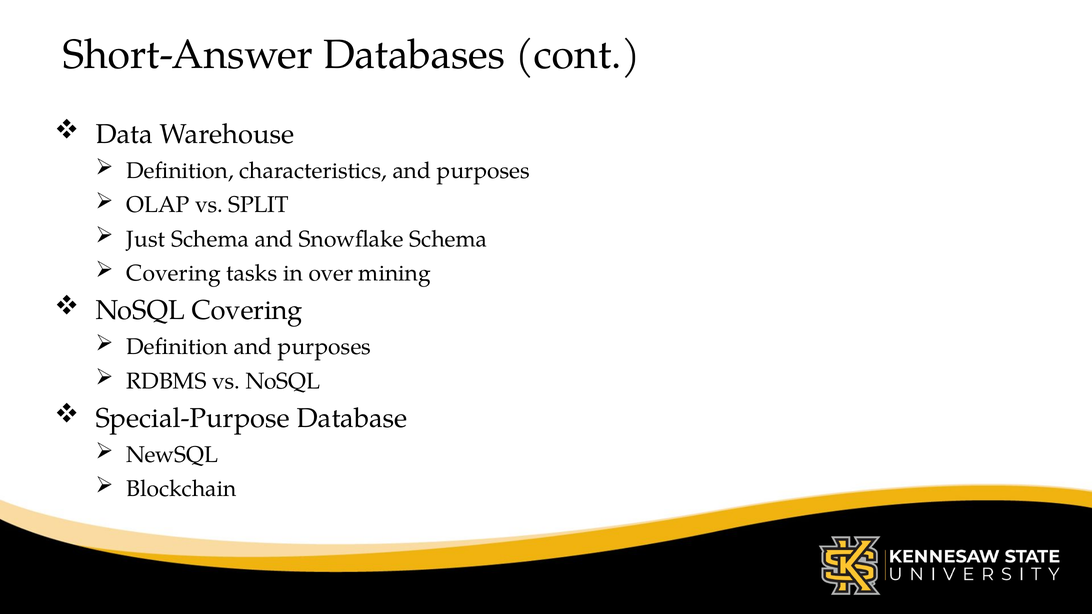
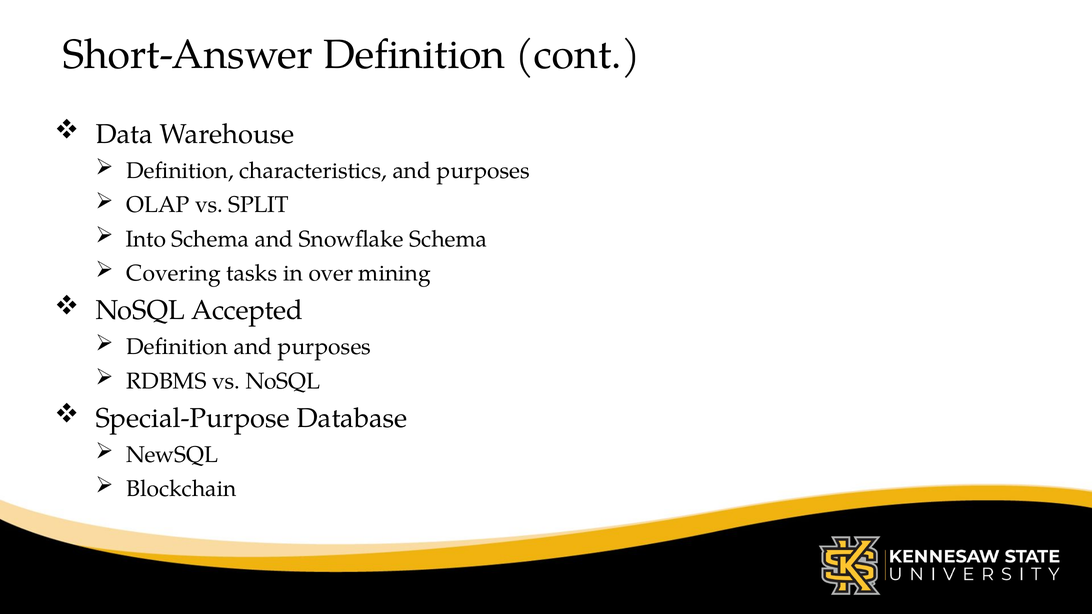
Short-Answer Databases: Databases -> Definition (414, 55)
Just: Just -> Into (146, 239)
NoSQL Covering: Covering -> Accepted (247, 310)
